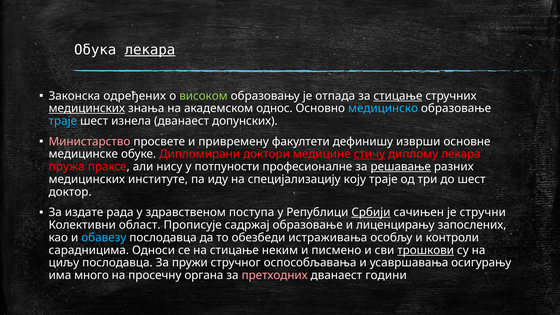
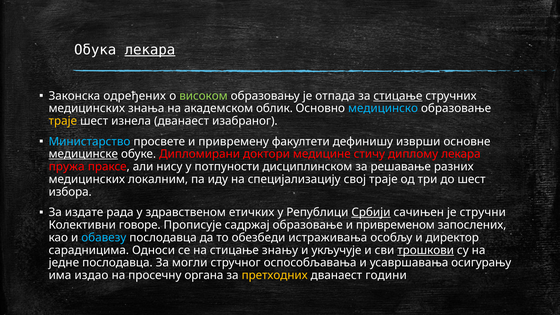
медицинских underline: present -> none (87, 108)
однос: однос -> облик (274, 108)
траје colour: light blue -> yellow (63, 121)
допунских: допунских -> изабраног (245, 121)
Министарство colour: pink -> light blue (89, 142)
медицинске underline: none -> present (83, 154)
стичу underline: present -> none (369, 154)
професионалне: професионалне -> дисциплинском (307, 167)
решавање underline: present -> none (401, 167)
институте: институте -> локалним (158, 179)
коју: коју -> свој (355, 179)
доктор: доктор -> избора (70, 192)
поступа: поступа -> етичких (252, 212)
област: област -> говоре (140, 225)
лиценцирању: лиценцирању -> привременом (395, 225)
контроли: контроли -> директор (452, 238)
неким: неким -> знању (280, 250)
писмено: писмено -> укључује (336, 250)
циљу: циљу -> једне (64, 263)
пружи: пружи -> могли (190, 263)
много: много -> издао (91, 275)
претходних colour: pink -> yellow (275, 275)
